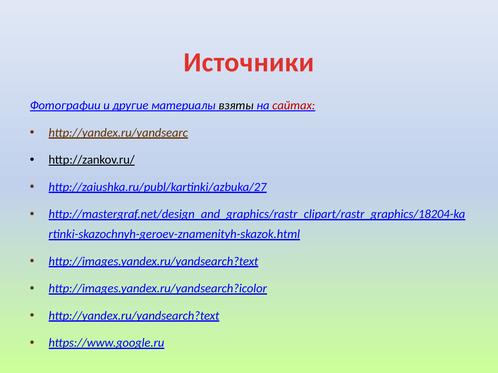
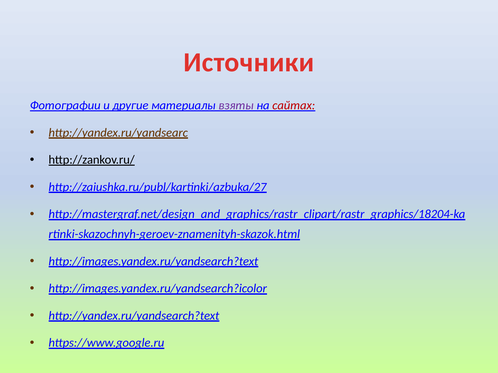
взяты colour: black -> purple (236, 106)
